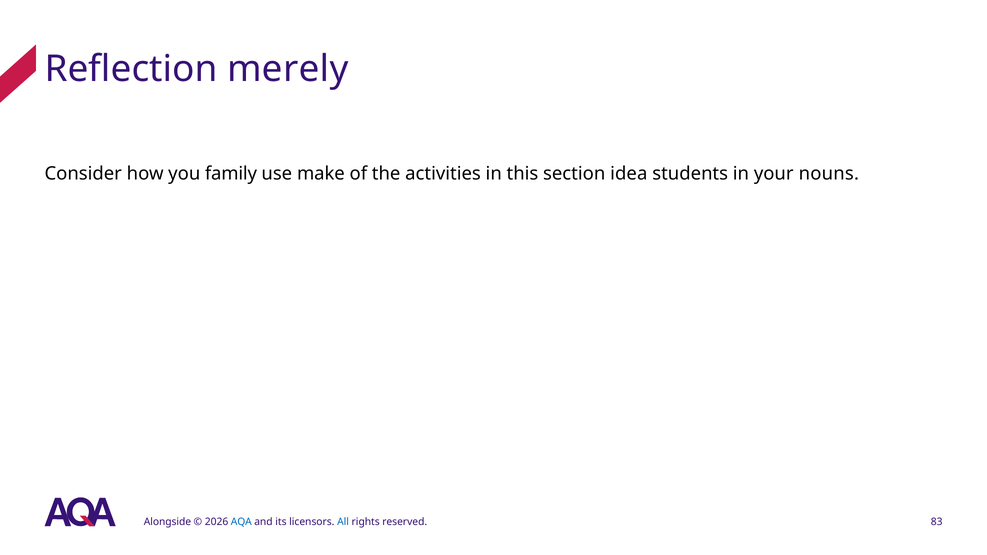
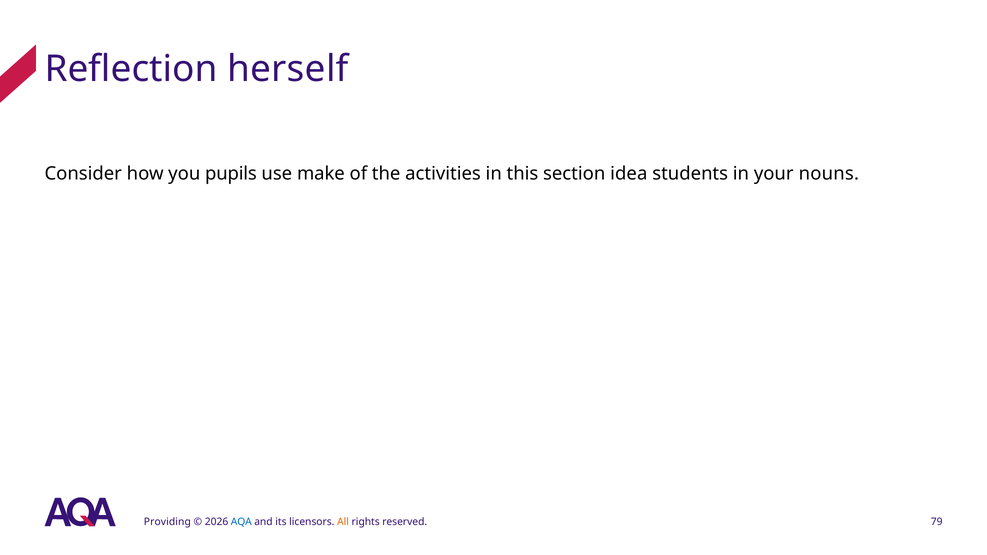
merely: merely -> herself (288, 69)
family: family -> pupils (231, 174)
Alongside: Alongside -> Providing (167, 522)
All colour: blue -> orange (343, 522)
83: 83 -> 79 (937, 522)
